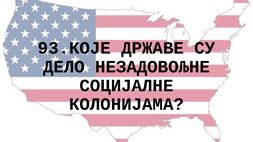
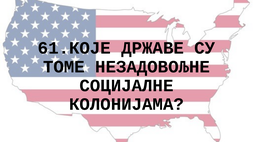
93.КОЈЕ: 93.КОЈЕ -> 61.КОЈЕ (74, 48)
ДЕЛО: ДЕЛО -> ТОМЕ (64, 67)
